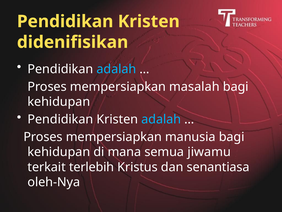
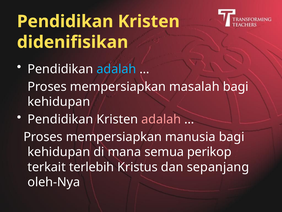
adalah colour: light blue -> pink (161, 119)
jiwamu: jiwamu -> perikop (209, 152)
senantiasa: senantiasa -> sepanjang (218, 167)
